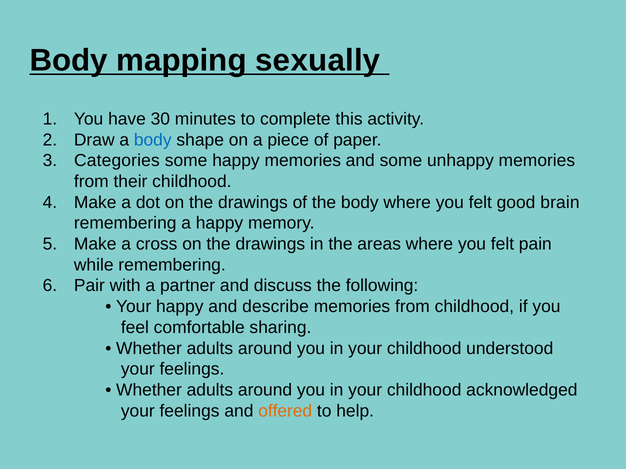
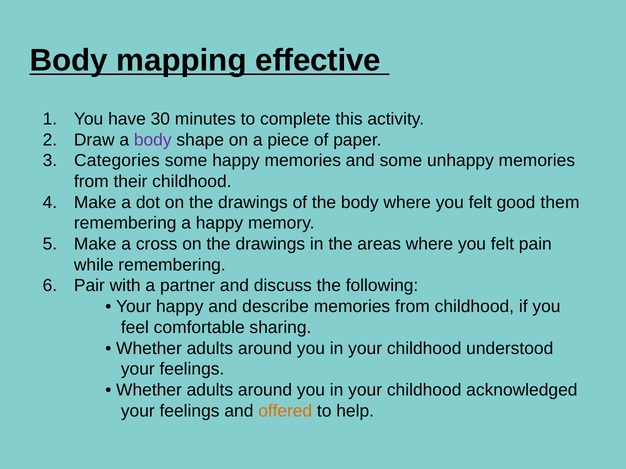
sexually: sexually -> effective (318, 61)
body colour: blue -> purple (153, 140)
brain: brain -> them (560, 203)
